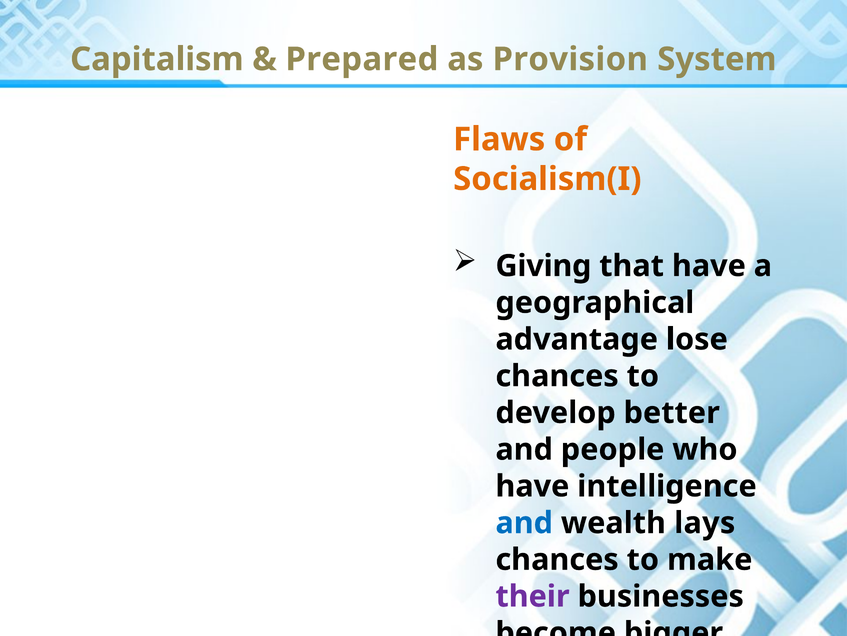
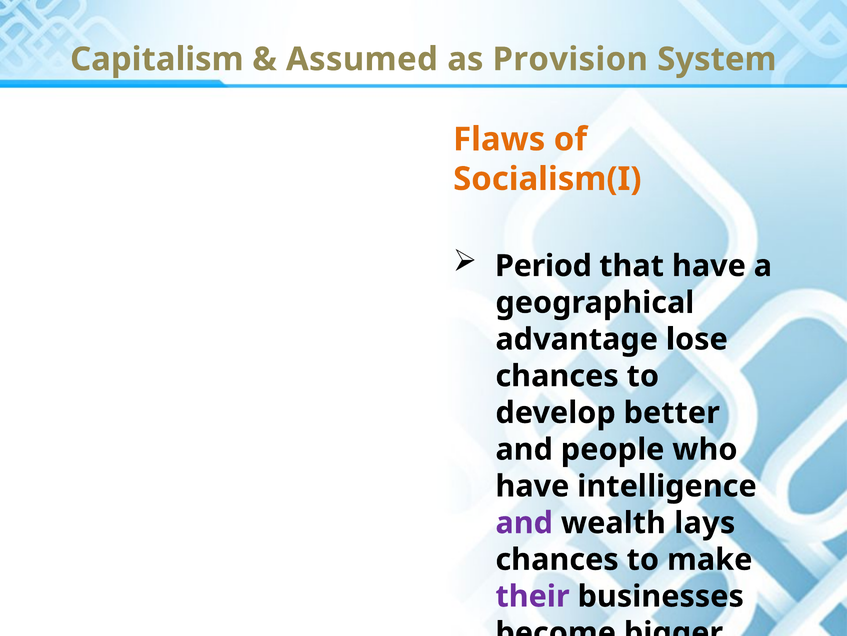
Prepared: Prepared -> Assumed (362, 59)
Giving: Giving -> Period (543, 266)
and colour: blue -> purple (524, 522)
